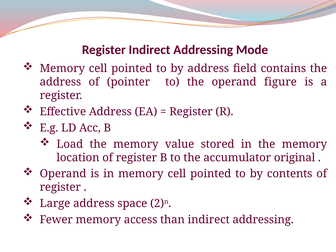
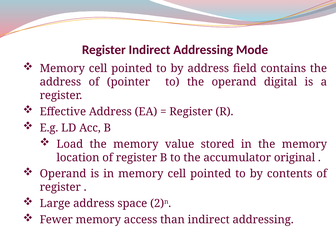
figure: figure -> digital (281, 82)
